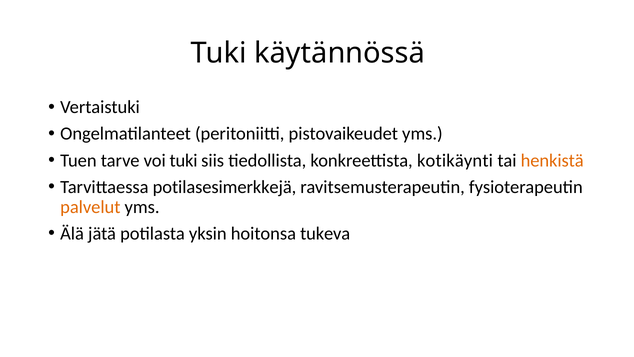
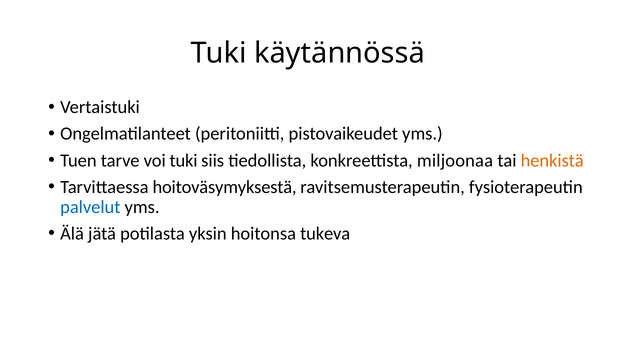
kotikäynti: kotikäynti -> miljoonaa (455, 160)
potilasesimerkkejä: potilasesimerkkejä -> hoitoväsymyksestä (225, 187)
palvelut colour: orange -> blue (90, 207)
